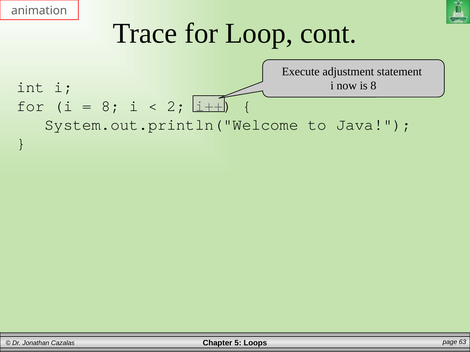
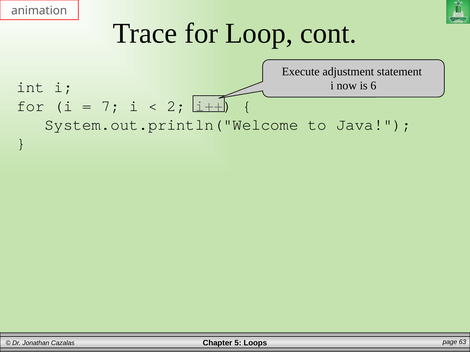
is 8: 8 -> 6 (373, 86)
8: 8 -> 7 (110, 106)
